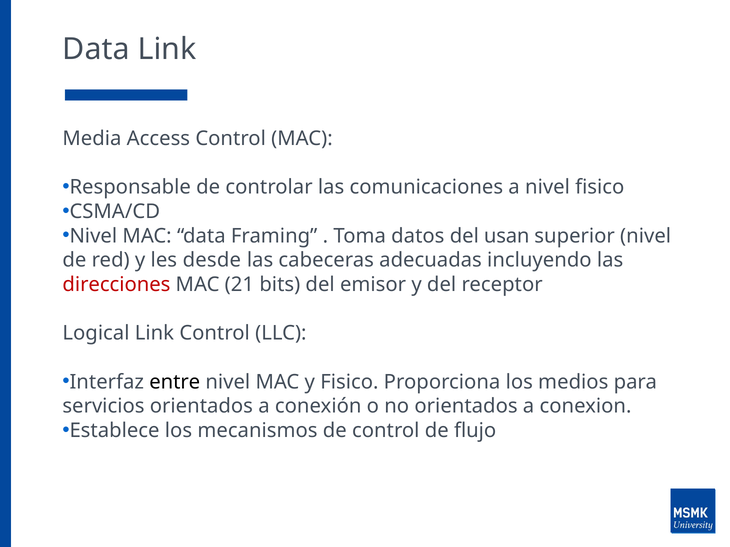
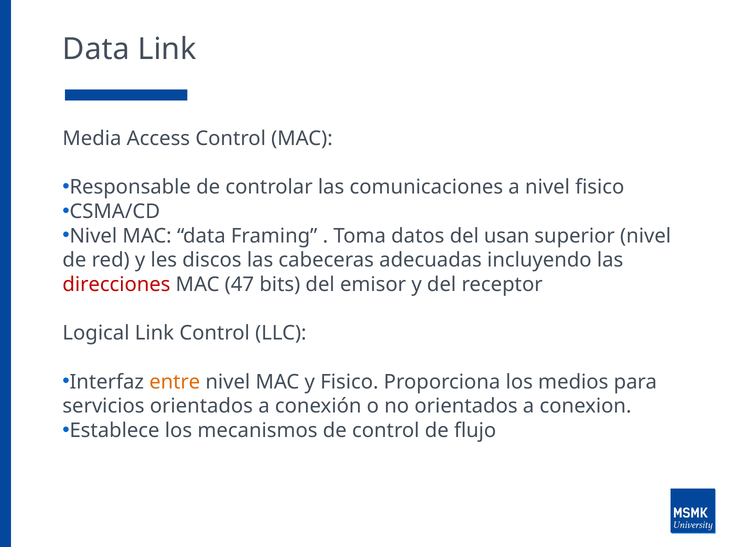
desde: desde -> discos (212, 260)
21: 21 -> 47 (239, 285)
entre colour: black -> orange (175, 382)
